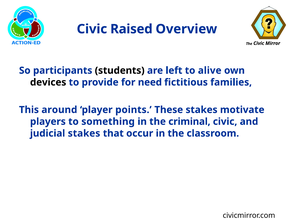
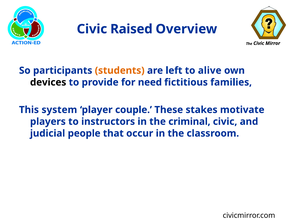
students colour: black -> orange (120, 70)
around: around -> system (59, 110)
points: points -> couple (134, 110)
something: something -> instructors (108, 121)
judicial stakes: stakes -> people (84, 133)
